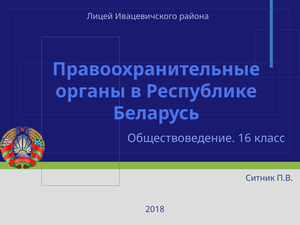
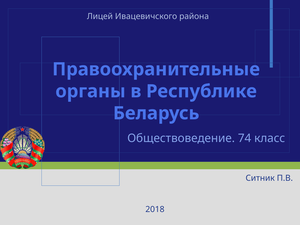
16: 16 -> 74 (245, 138)
